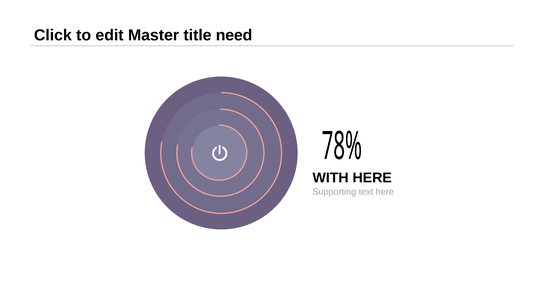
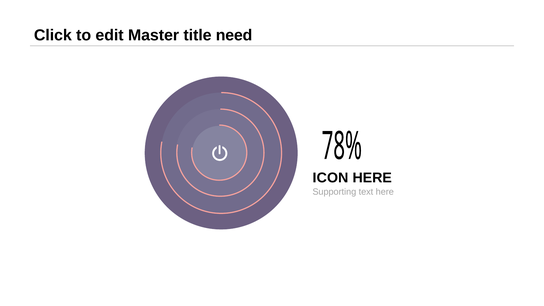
WITH: WITH -> ICON (330, 178)
